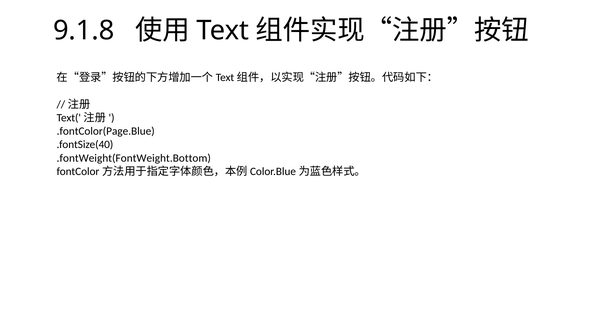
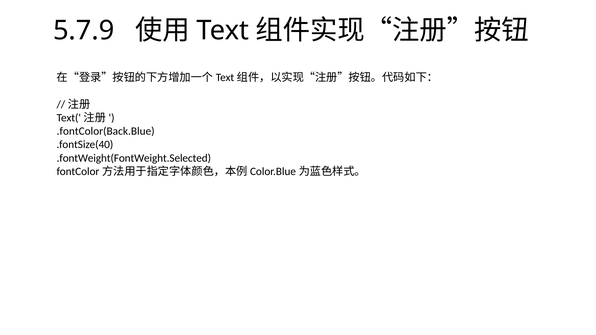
9.1.8: 9.1.8 -> 5.7.9 (84, 30)
.fontColor(Page.Blue: .fontColor(Page.Blue -> .fontColor(Back.Blue (106, 131)
.fontWeight(FontWeight.Bottom: .fontWeight(FontWeight.Bottom -> .fontWeight(FontWeight.Selected (134, 158)
